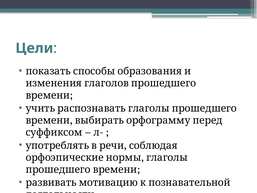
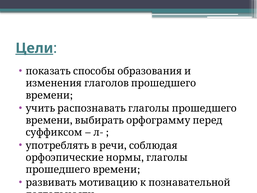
Цели underline: none -> present (34, 48)
